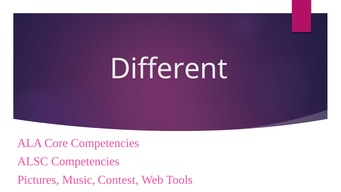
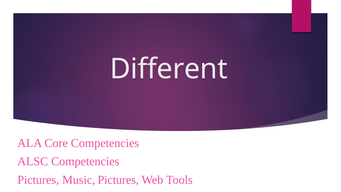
Music Contest: Contest -> Pictures (118, 180)
